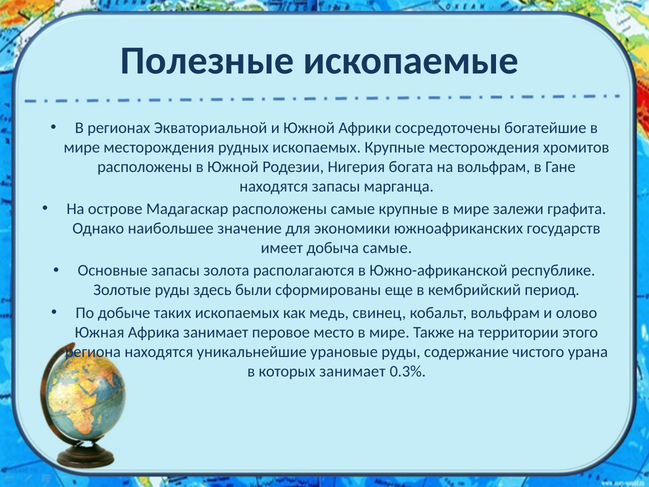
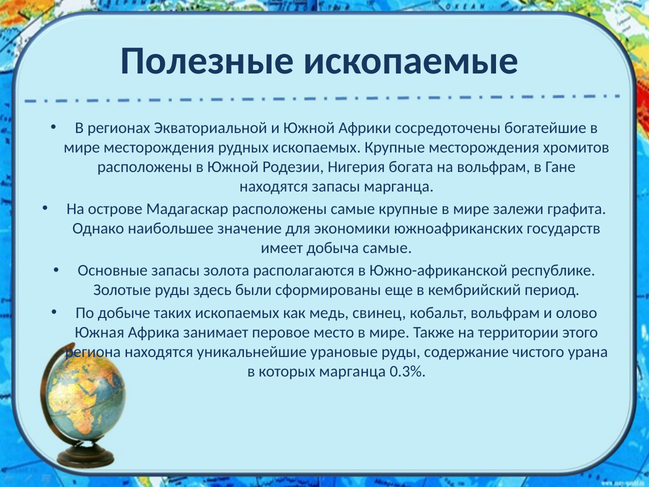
которых занимает: занимает -> марганца (352, 371)
